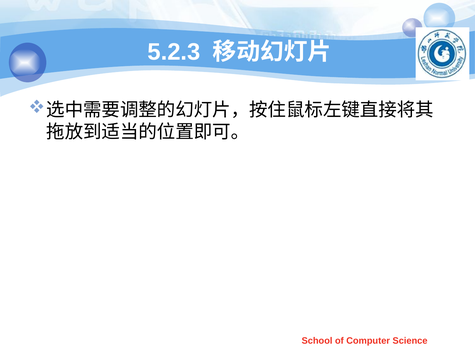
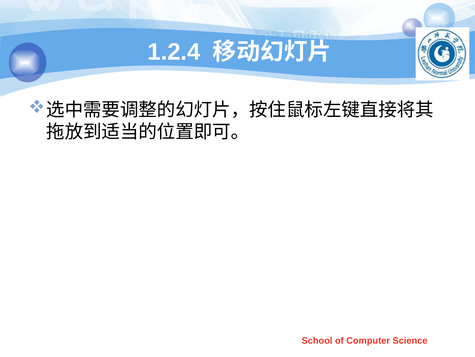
5.2.3: 5.2.3 -> 1.2.4 (174, 52)
